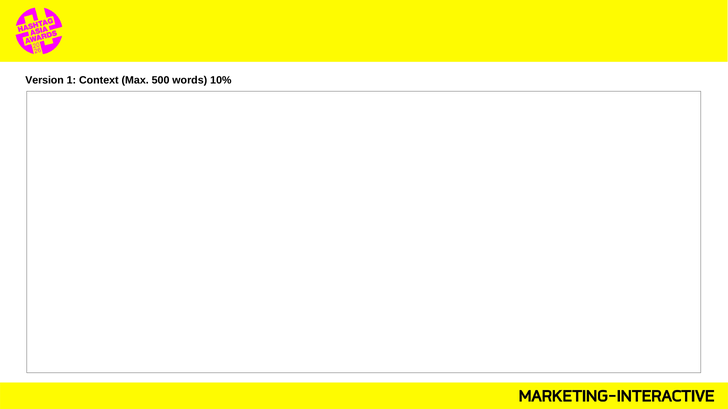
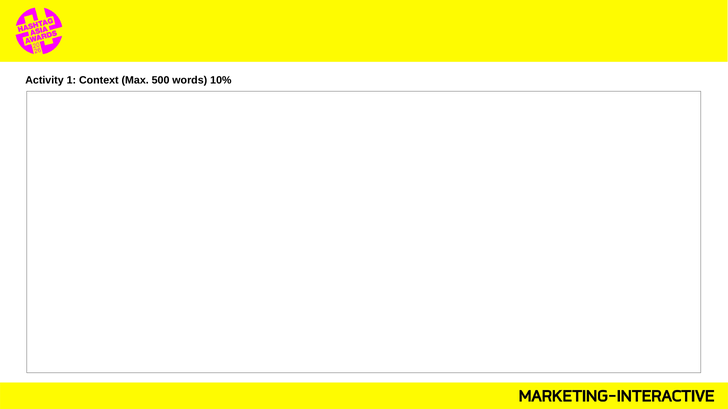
Version: Version -> Activity (44, 80)
